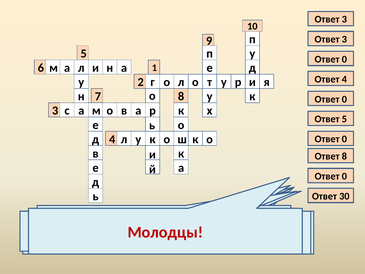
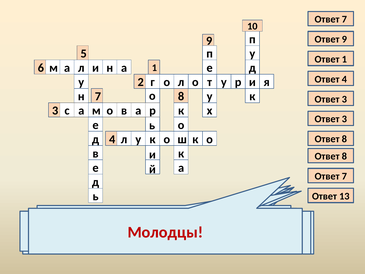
3: 3 -> 7 (344, 19)
3: 3 -> 9 (344, 39)
0: 0 -> 1 (344, 59)
0: 0 -> 3 (344, 99)
5: 5 -> 3 (344, 119)
0: 0 -> 8 (344, 139)
0: 0 -> 7 (344, 176)
30: 30 -> 13 (344, 196)
